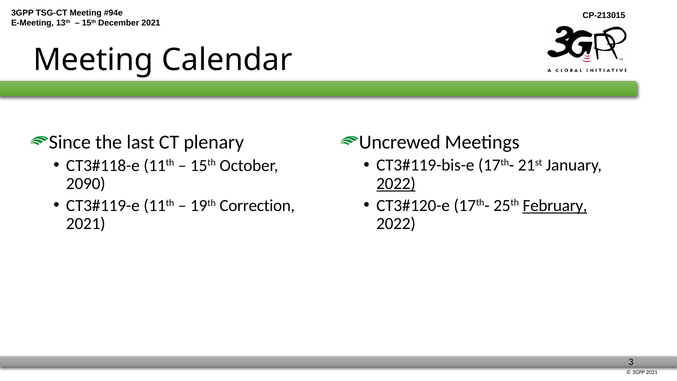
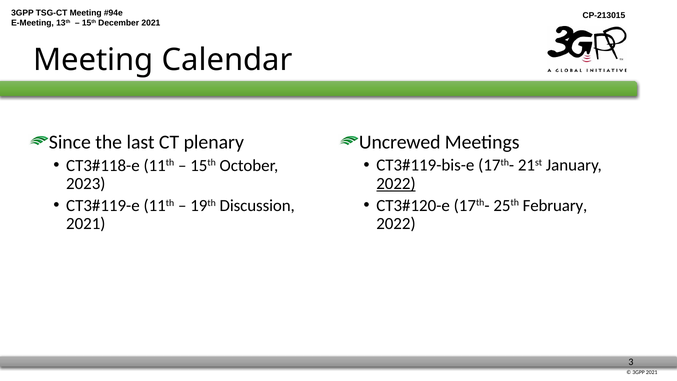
2090: 2090 -> 2023 (86, 184)
Correction: Correction -> Discussion (257, 205)
February underline: present -> none (555, 205)
